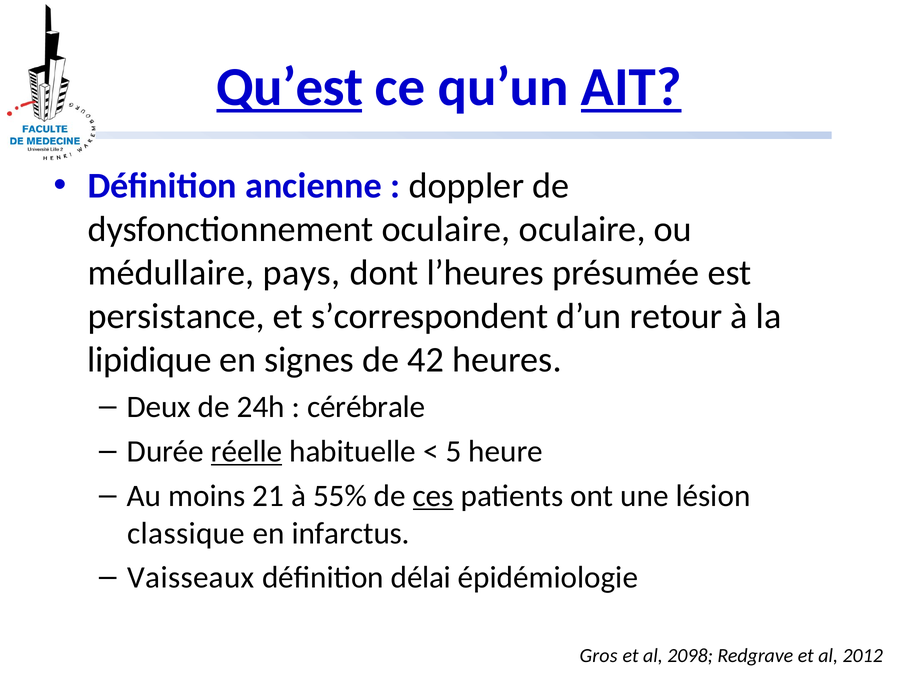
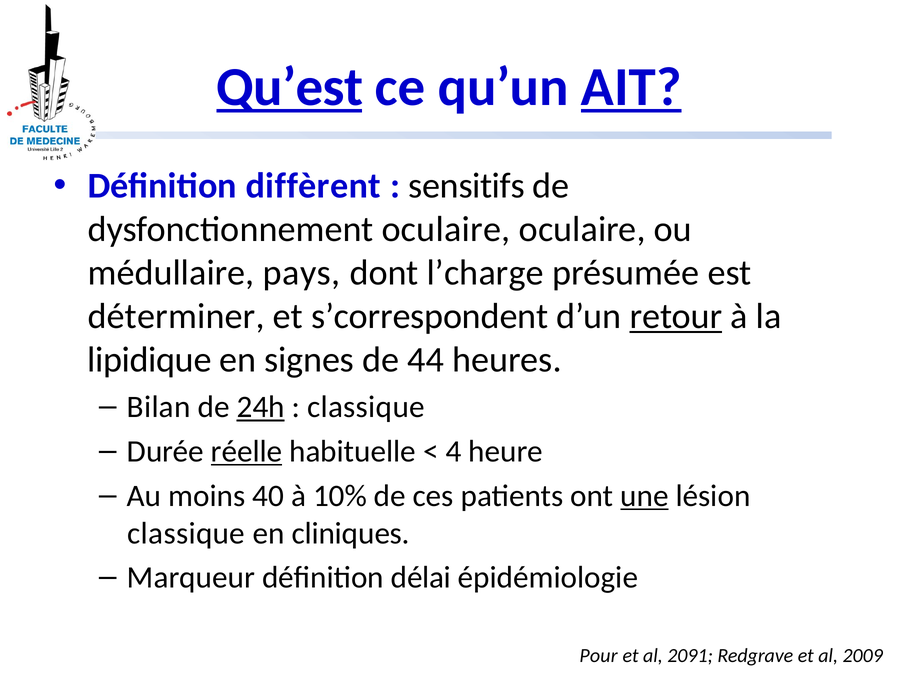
ancienne: ancienne -> diffèrent (313, 186)
doppler: doppler -> sensitifs (467, 186)
l’heures: l’heures -> l’charge (485, 273)
persistance: persistance -> déterminer (176, 316)
retour underline: none -> present (676, 316)
42: 42 -> 44 (426, 360)
Deux: Deux -> Bilan (159, 407)
24h underline: none -> present (261, 407)
cérébrale: cérébrale -> classique (366, 407)
5: 5 -> 4 (453, 452)
21: 21 -> 40 (268, 496)
55%: 55% -> 10% (340, 496)
ces underline: present -> none (433, 496)
une underline: none -> present (644, 496)
infarctus: infarctus -> cliniques (351, 533)
Vaisseaux: Vaisseaux -> Marqueur (191, 578)
Gros: Gros -> Pour (599, 656)
2098: 2098 -> 2091 (690, 656)
2012: 2012 -> 2009 (863, 656)
